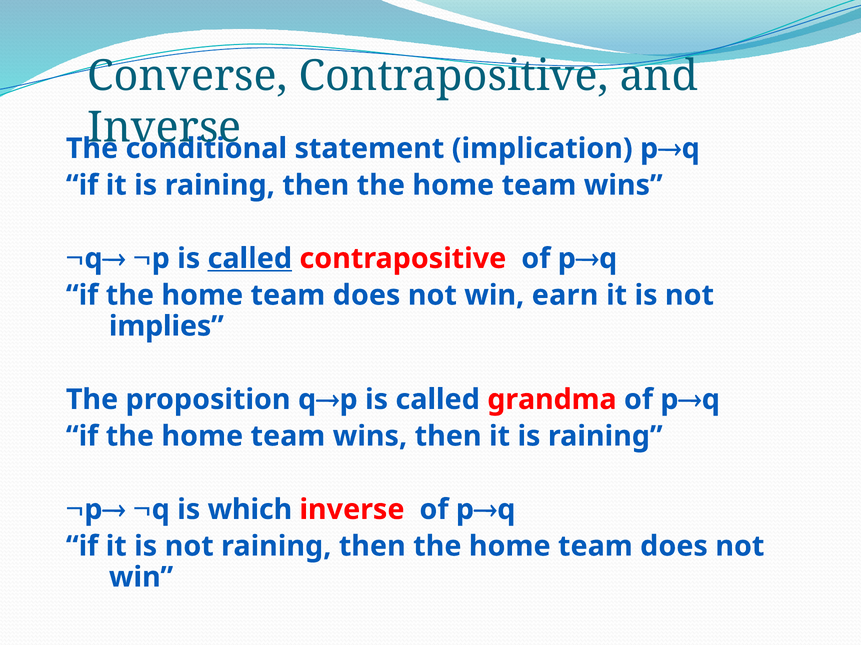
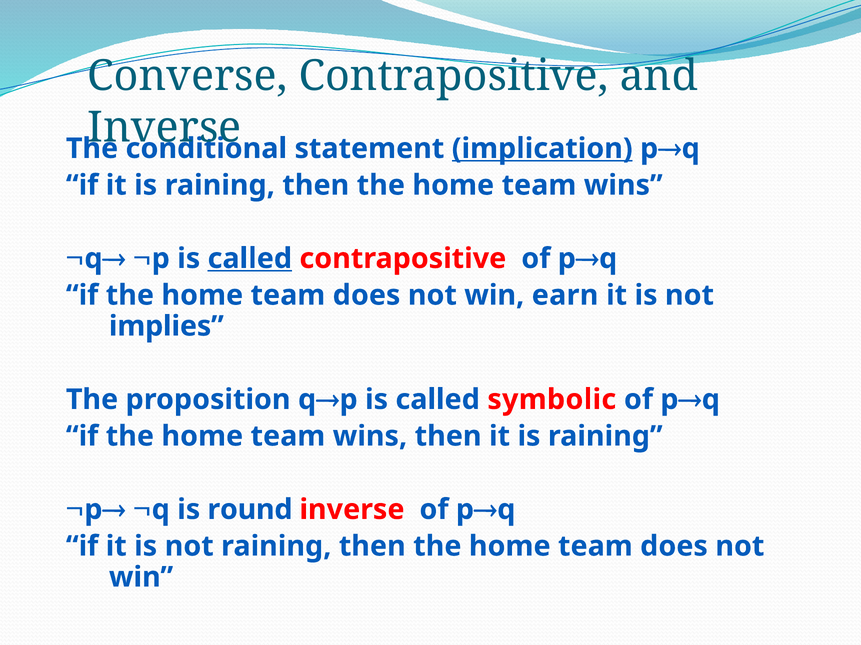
implication underline: none -> present (542, 149)
grandma: grandma -> symbolic (552, 400)
which: which -> round (250, 510)
